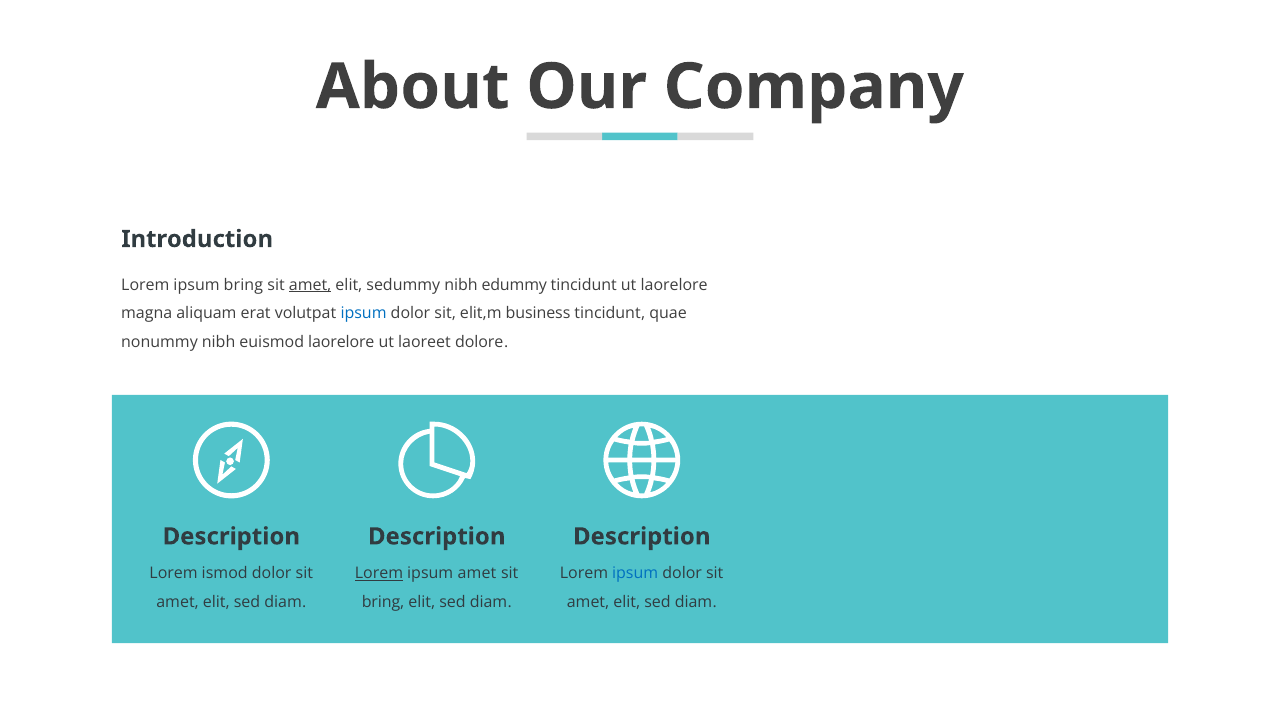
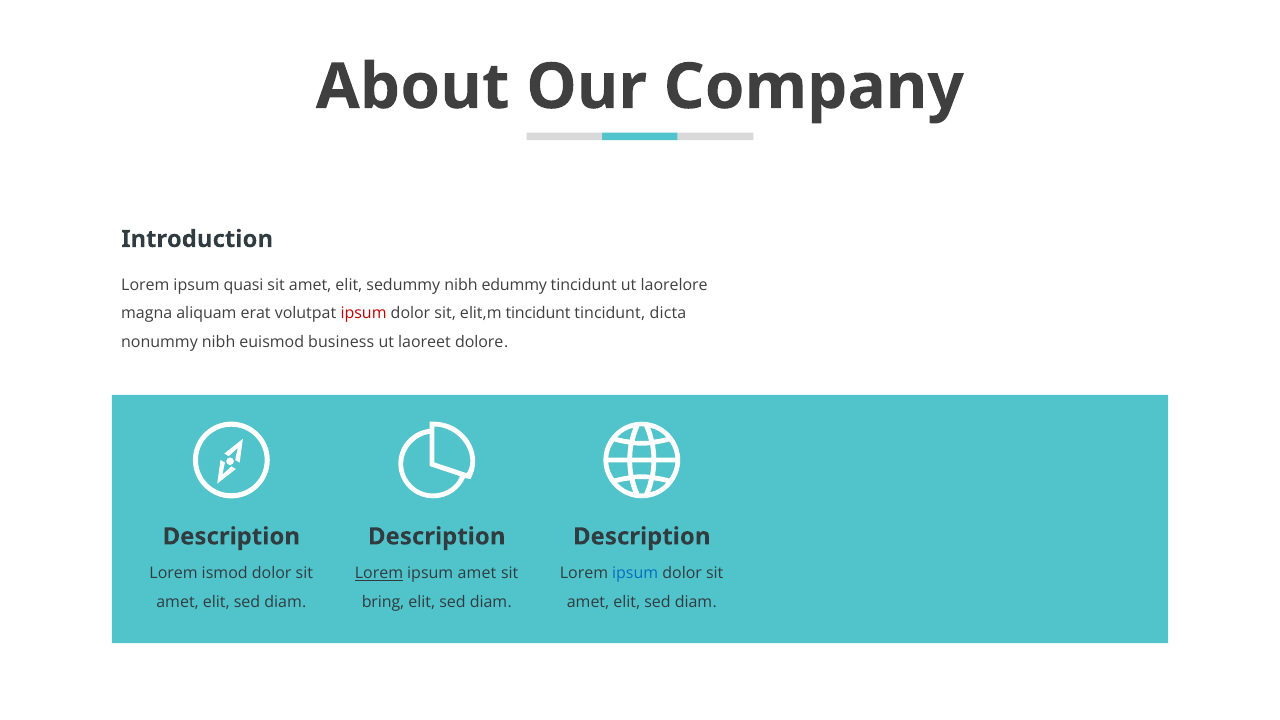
ipsum bring: bring -> quasi (244, 285)
amet underline: present -> none (310, 285)
ipsum colour: blue -> red (364, 314)
elit,m business: business -> tincidunt (538, 314)
quae: quae -> dicta (668, 314)
euismod laorelore: laorelore -> business (341, 342)
